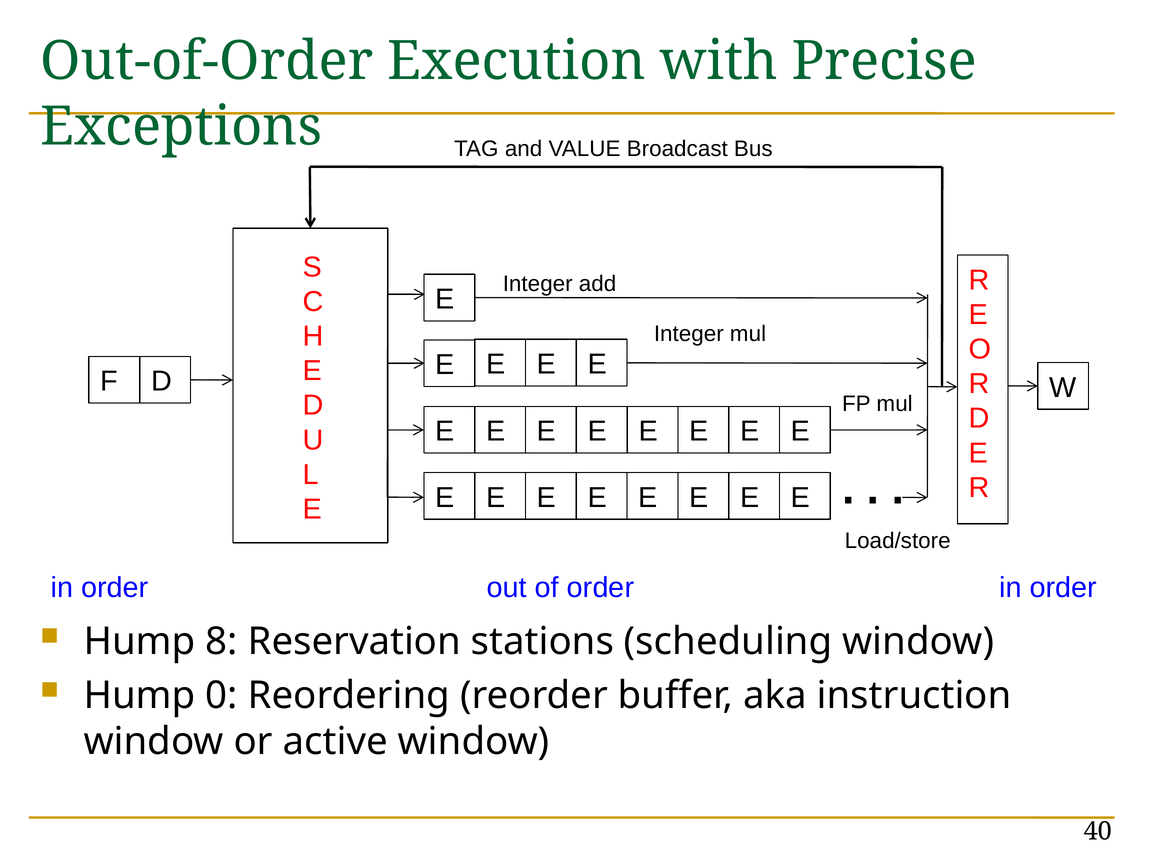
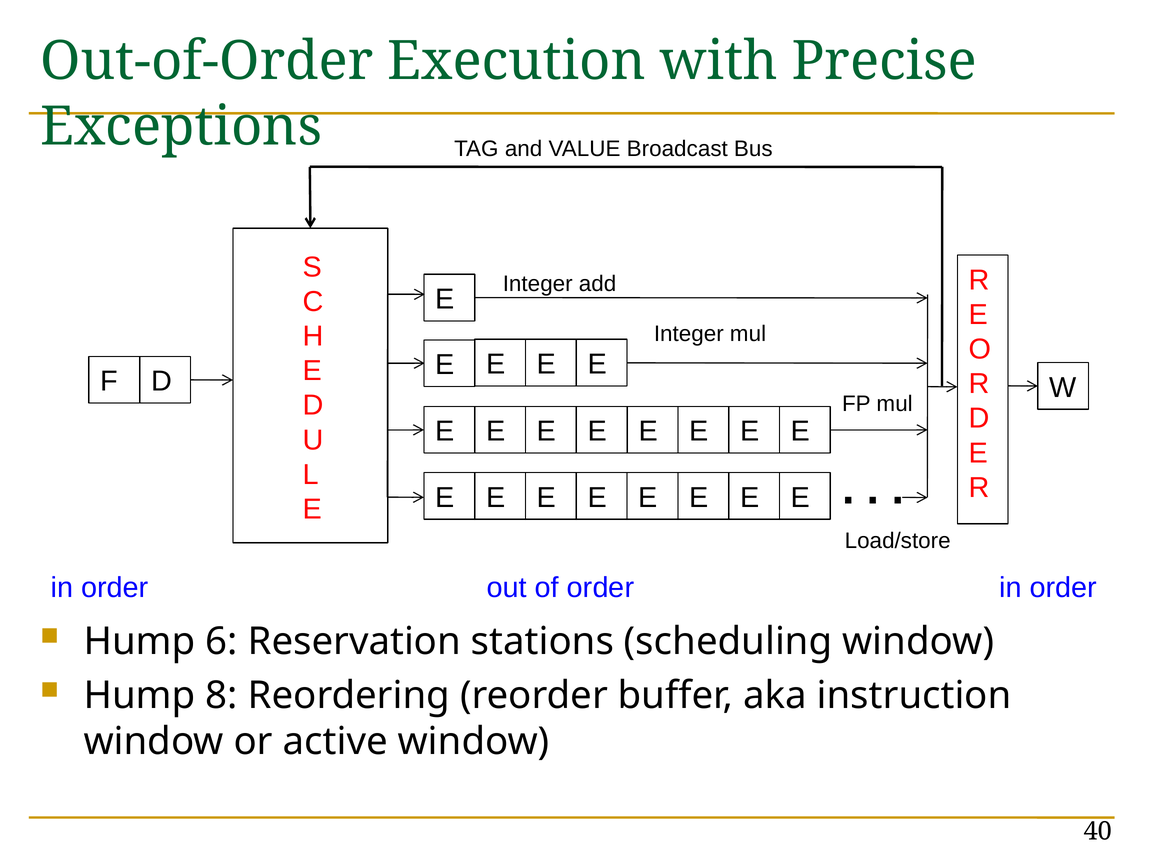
8: 8 -> 6 (221, 641)
0: 0 -> 8 (221, 695)
